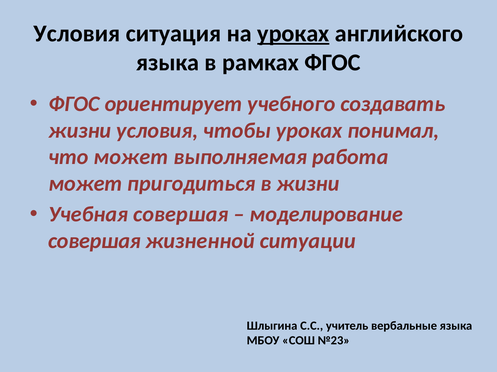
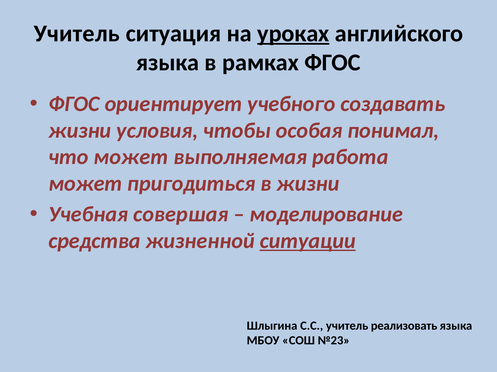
Условия: Условия -> Учитель (77, 34)
чтобы уроках: уроках -> особая (309, 131)
совершая: совершая -> средства (94, 241)
ситуации underline: none -> present (308, 241)
вербальные: вербальные -> реализовать (404, 326)
